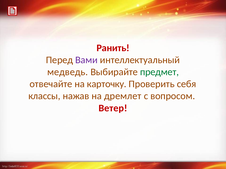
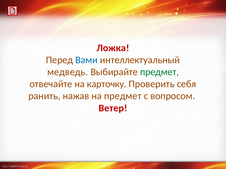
Ранить: Ранить -> Ложка (113, 48)
Вами colour: purple -> blue (86, 60)
классы: классы -> ранить (44, 96)
на дремлет: дремлет -> предмет (123, 96)
